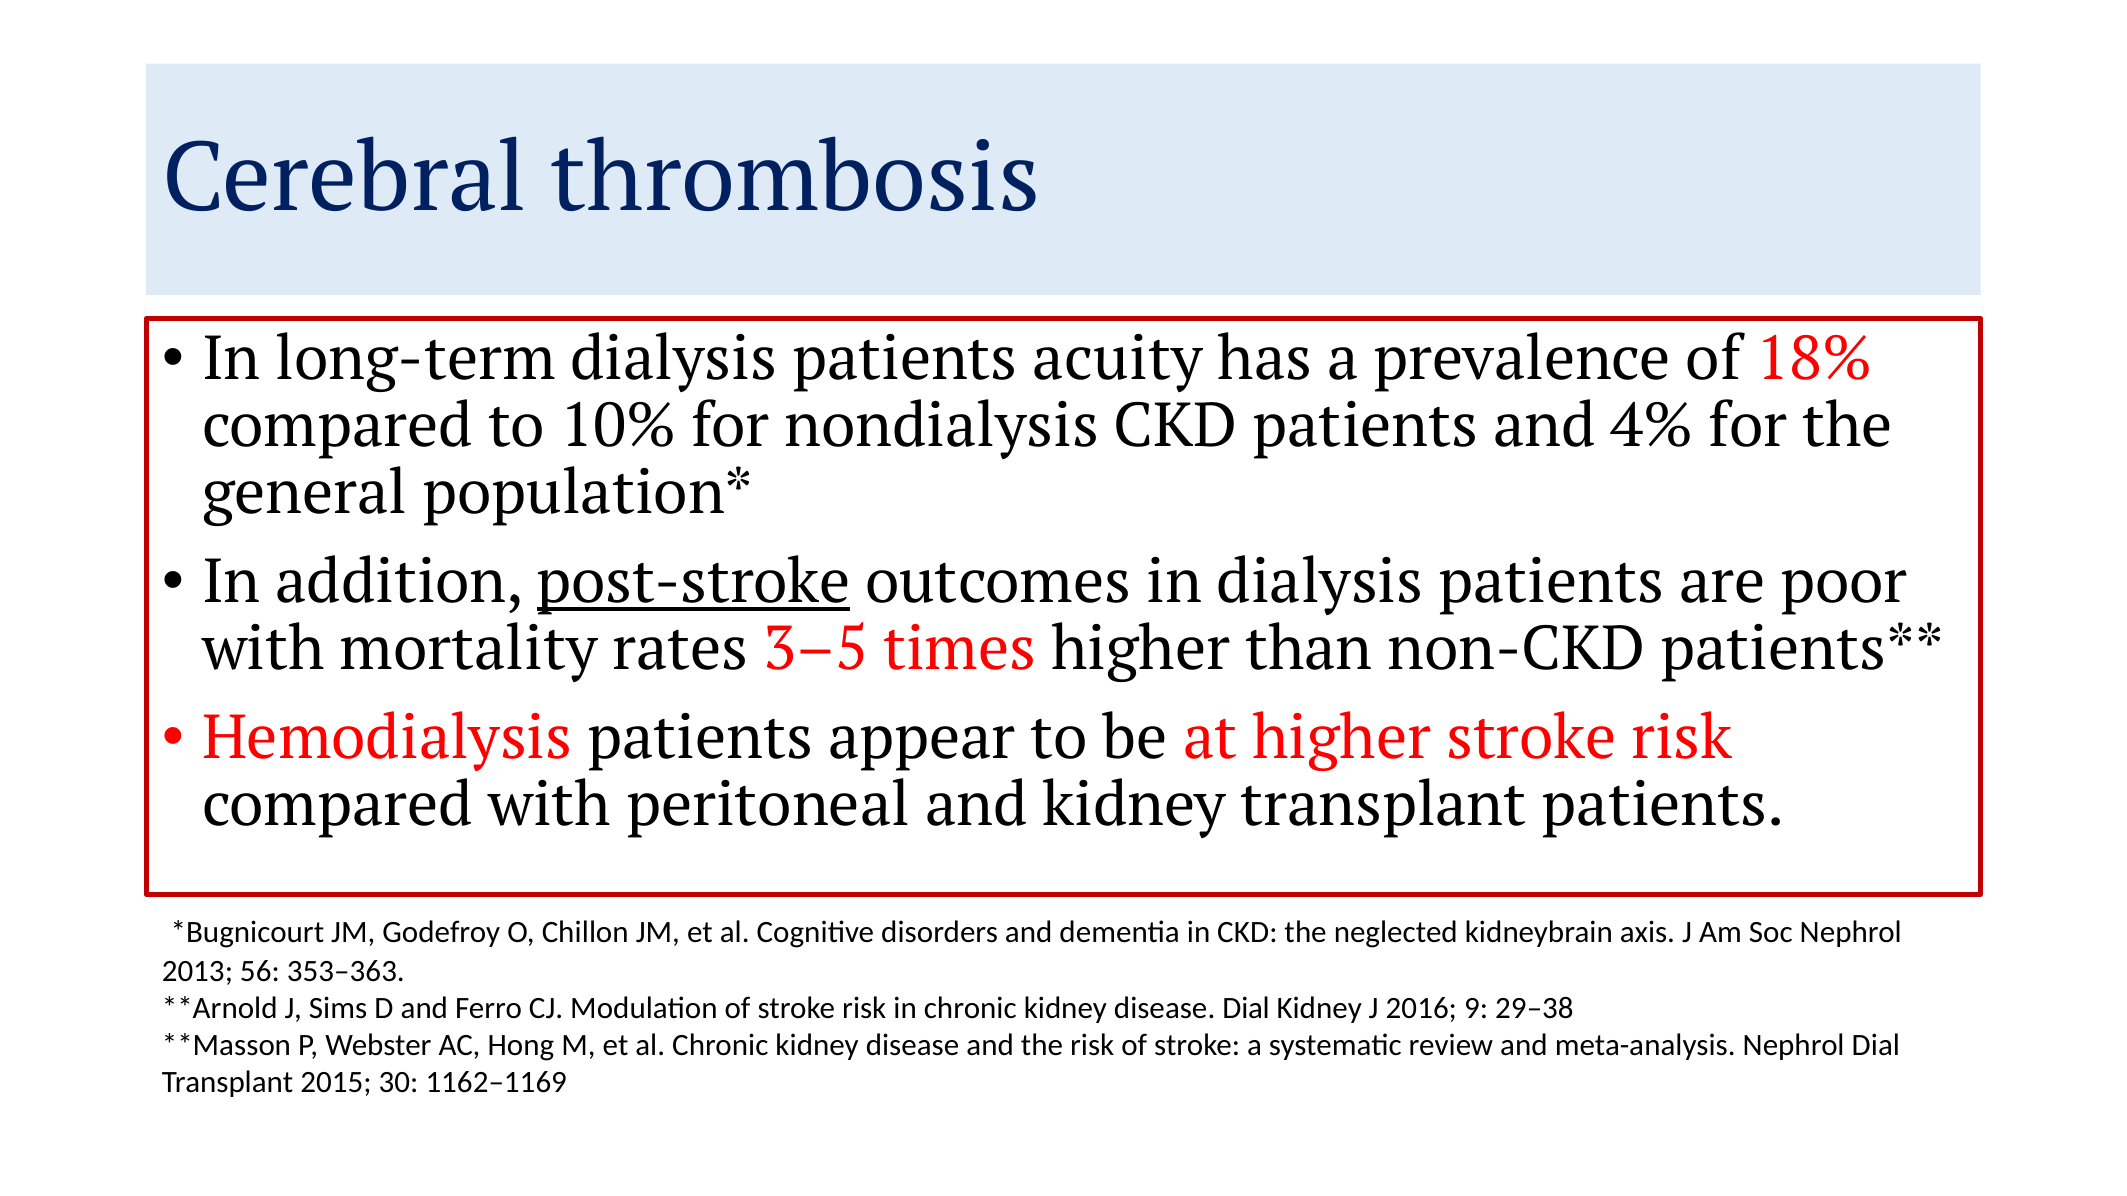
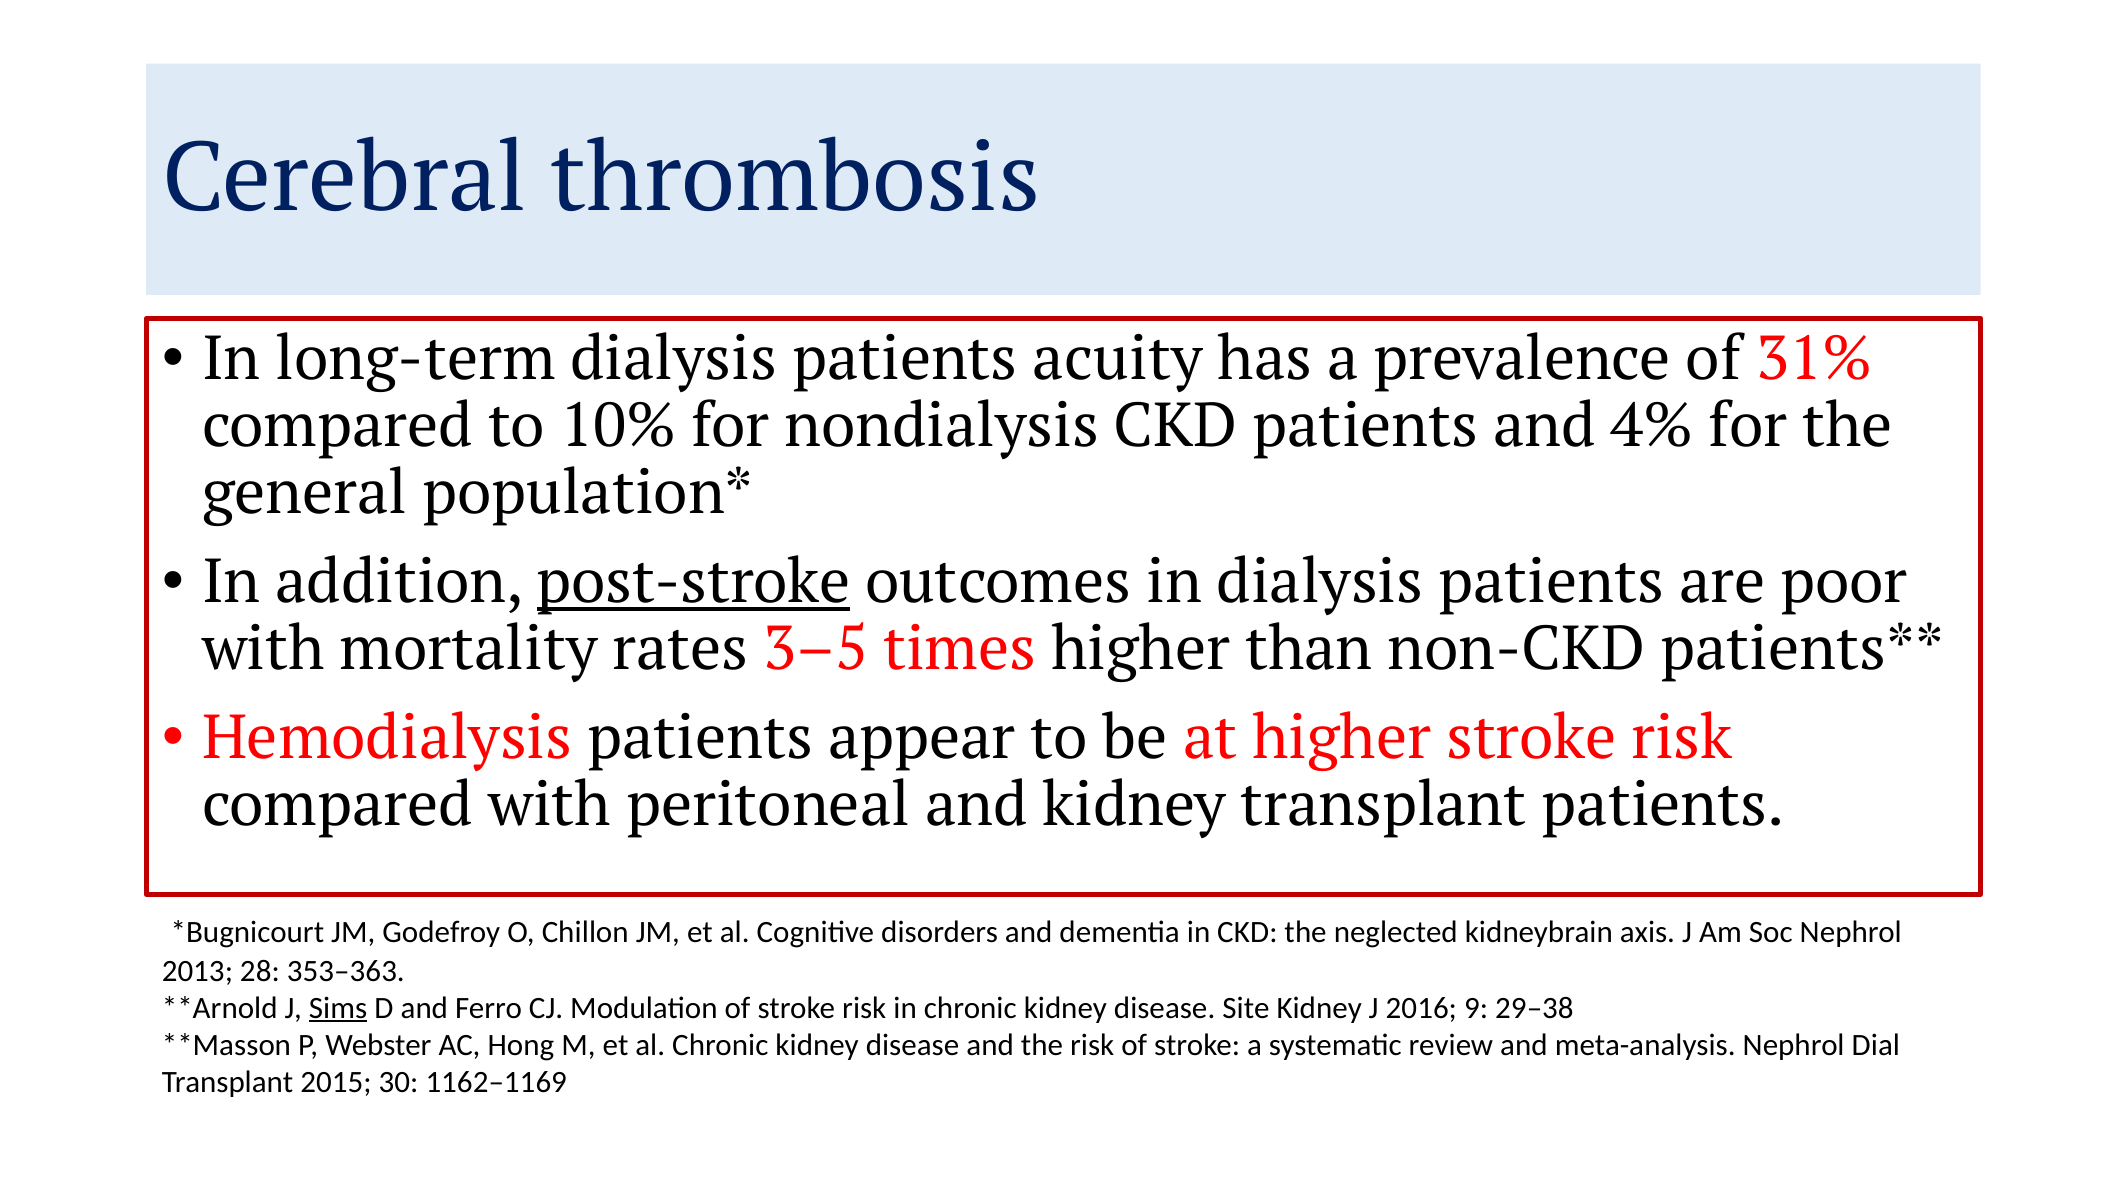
18%: 18% -> 31% (1815, 359)
56: 56 -> 28 (260, 971)
Sims underline: none -> present (338, 1008)
disease Dial: Dial -> Site (1246, 1008)
